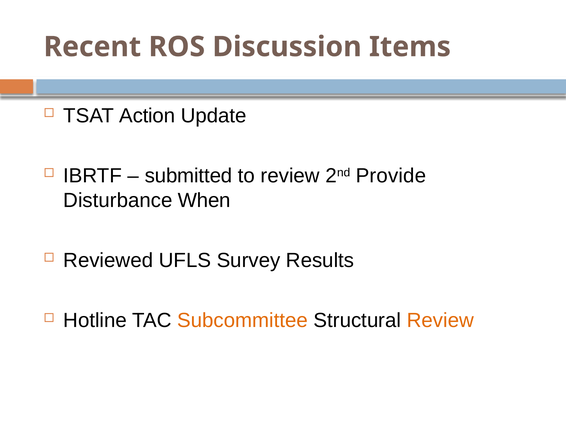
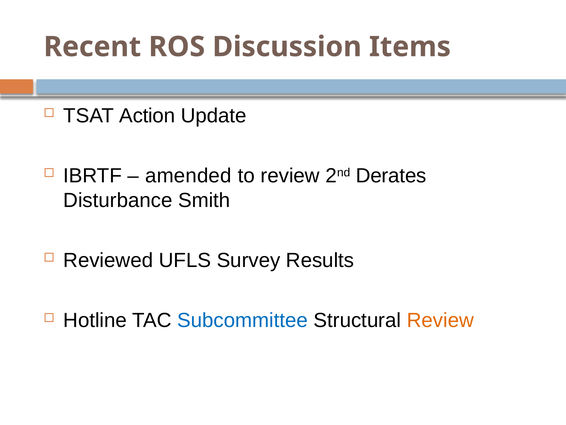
submitted: submitted -> amended (188, 176)
Provide: Provide -> Derates (391, 176)
When: When -> Smith (204, 200)
Subcommittee colour: orange -> blue (243, 320)
